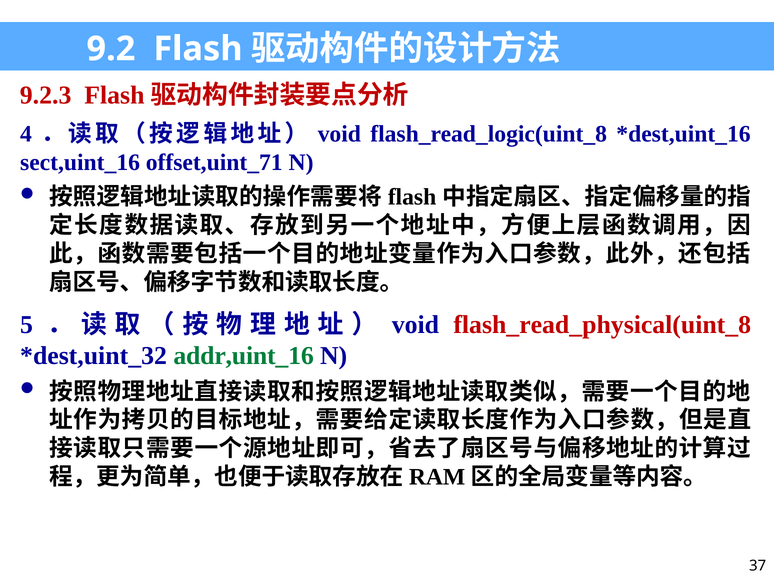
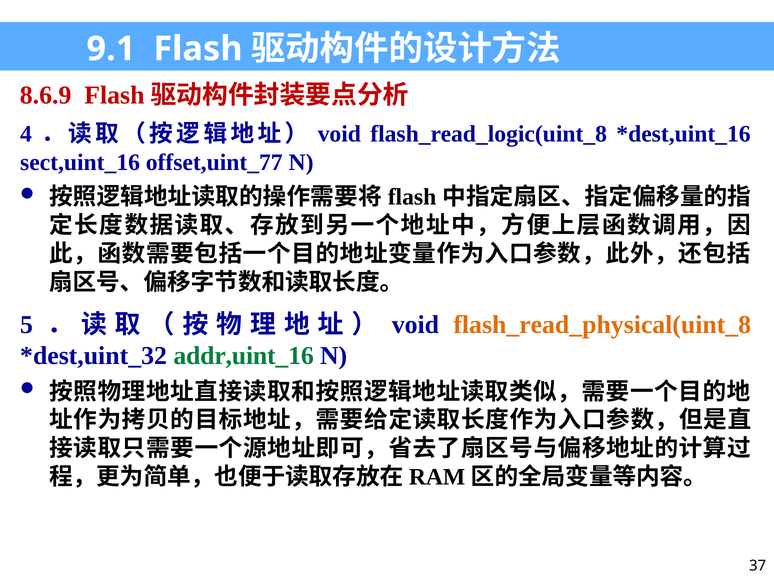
9.2: 9.2 -> 9.1 (111, 49)
9.2.3: 9.2.3 -> 8.6.9 (46, 95)
offset,uint_71: offset,uint_71 -> offset,uint_77 (214, 163)
flash_read_physical(uint_8 colour: red -> orange (602, 325)
